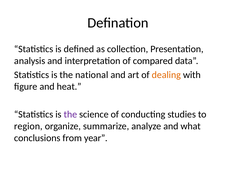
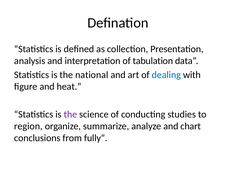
compared: compared -> tabulation (153, 61)
dealing colour: orange -> blue (166, 75)
what: what -> chart (191, 126)
year: year -> fully (96, 138)
